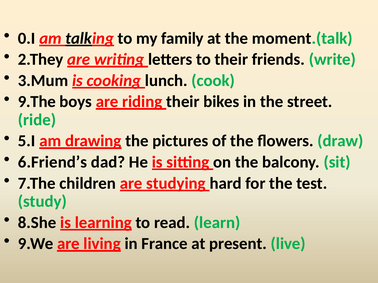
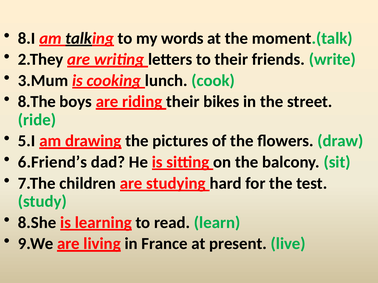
0.I: 0.I -> 8.I (27, 38)
family: family -> words (182, 38)
9.The: 9.The -> 8.The (37, 102)
